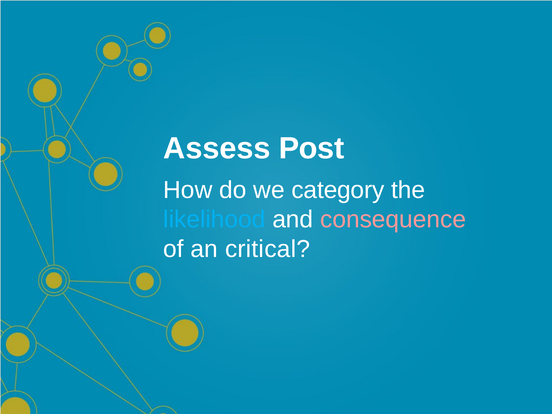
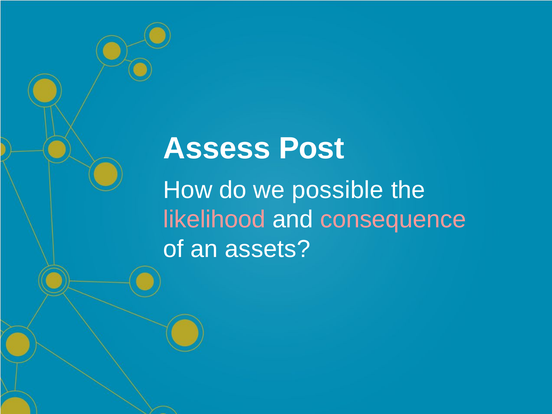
category: category -> possible (338, 190)
likelihood colour: light blue -> pink (214, 220)
critical: critical -> assets (268, 249)
